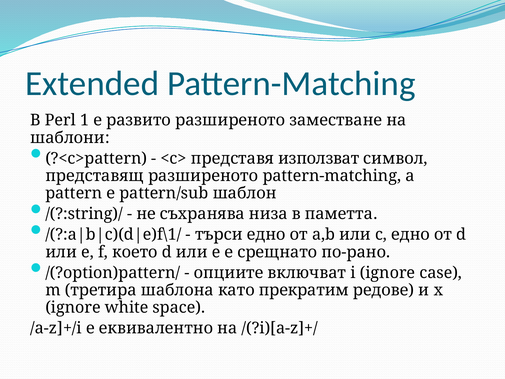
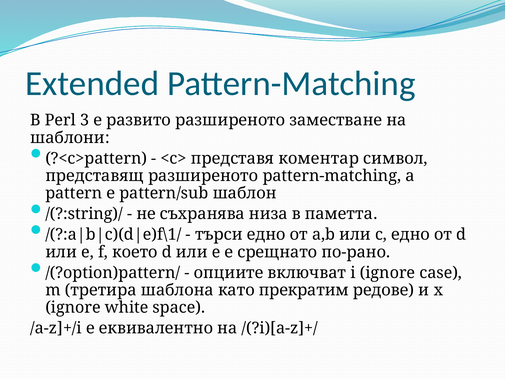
1: 1 -> 3 (85, 120)
използват: използват -> коментар (319, 158)
